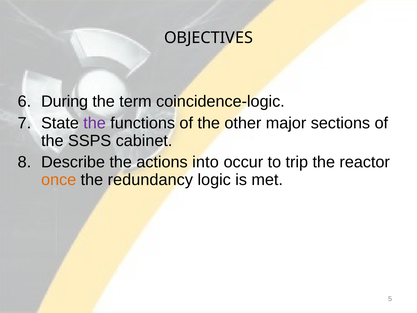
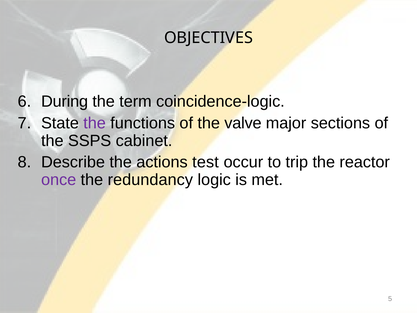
other: other -> valve (243, 123)
into: into -> test (206, 162)
once colour: orange -> purple (59, 180)
